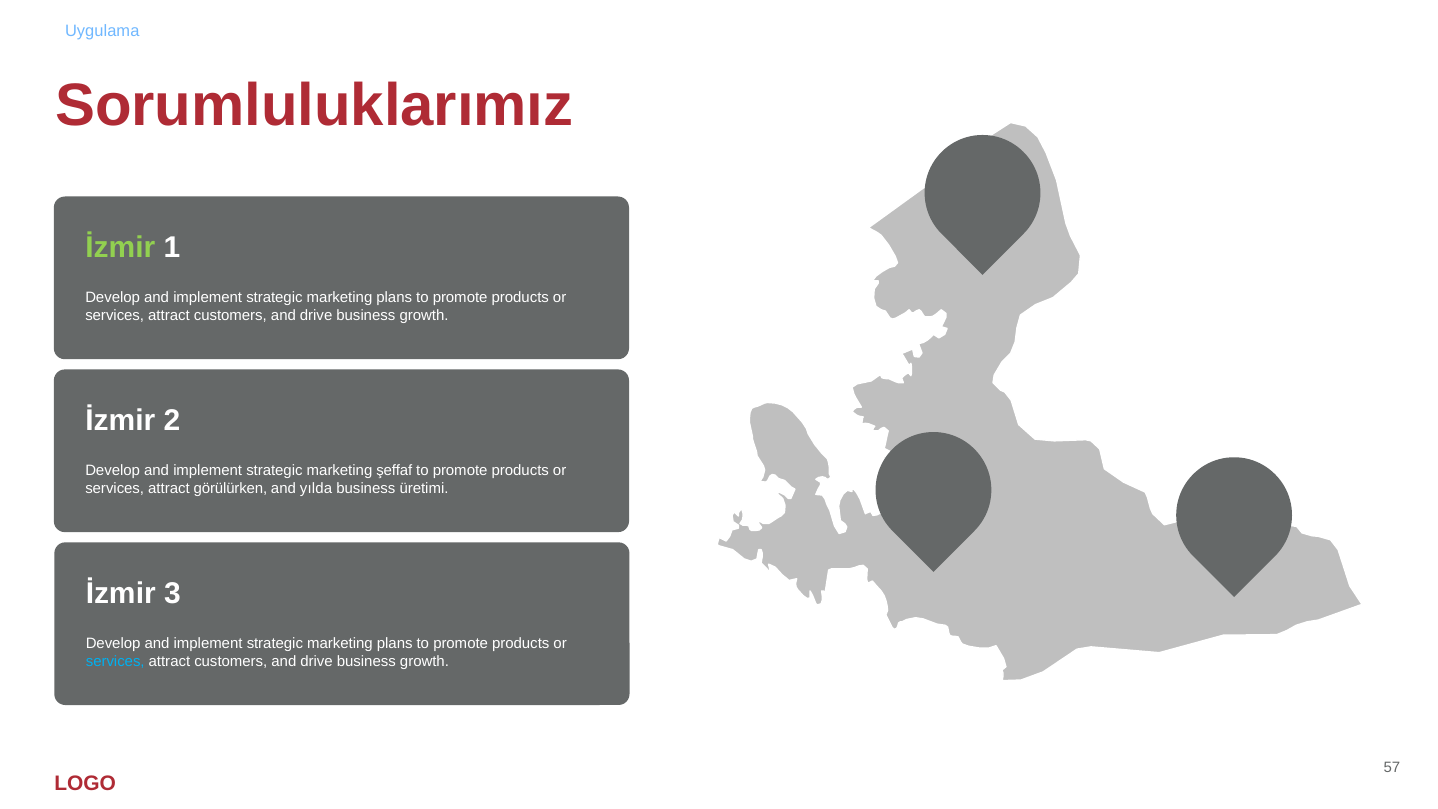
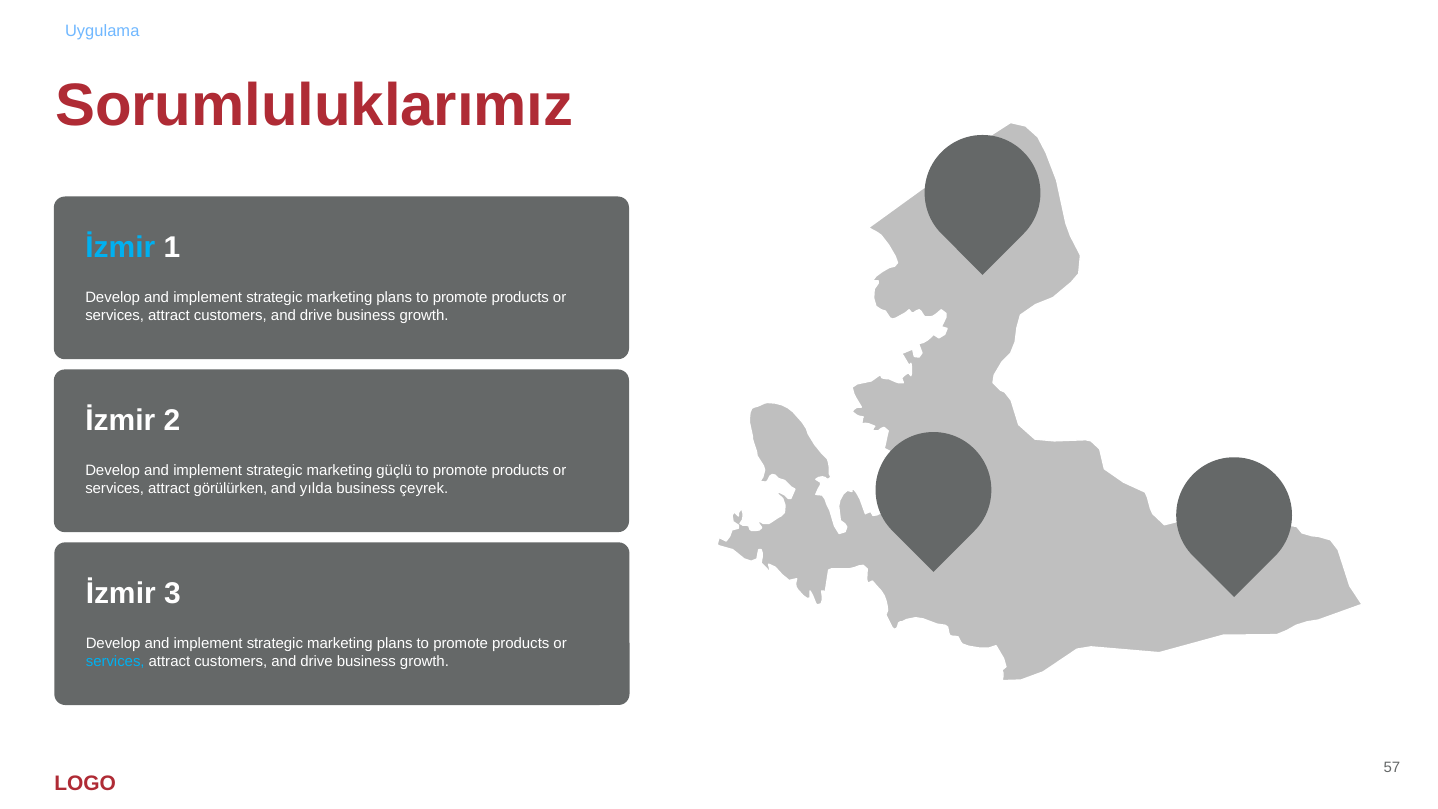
İzmir colour: light green -> light blue (120, 248)
şeffaf: şeffaf -> güçlü (394, 471)
üretimi: üretimi -> çeyrek (424, 489)
